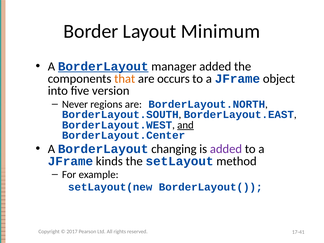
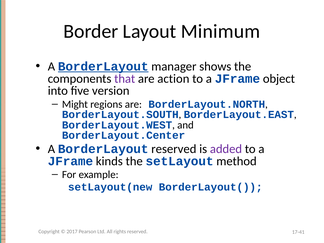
manager added: added -> shows (215, 67)
that colour: orange -> purple (125, 79)
occurs: occurs -> action (173, 79)
Never: Never -> Might (75, 104)
and underline: present -> none (185, 125)
BorderLayout changing: changing -> reserved (174, 149)
